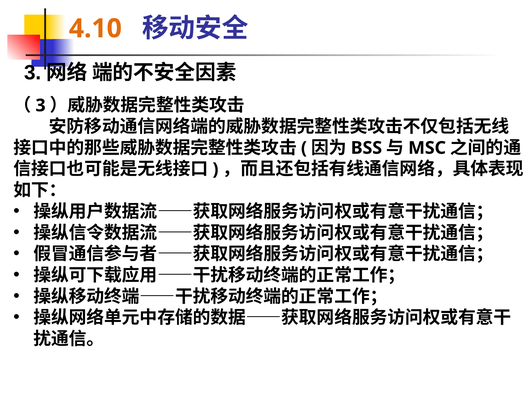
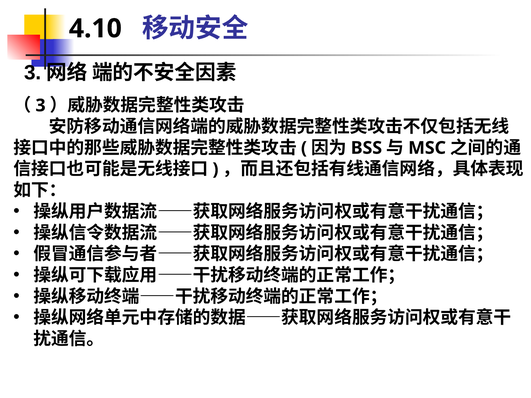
4.10 colour: orange -> black (95, 29)
